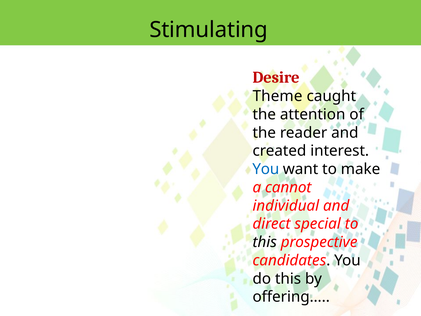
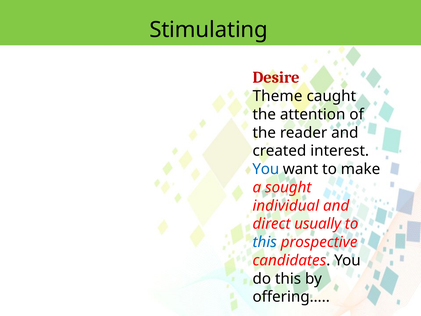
cannot: cannot -> sought (288, 187)
special: special -> usually (318, 224)
this colour: black -> blue (265, 242)
